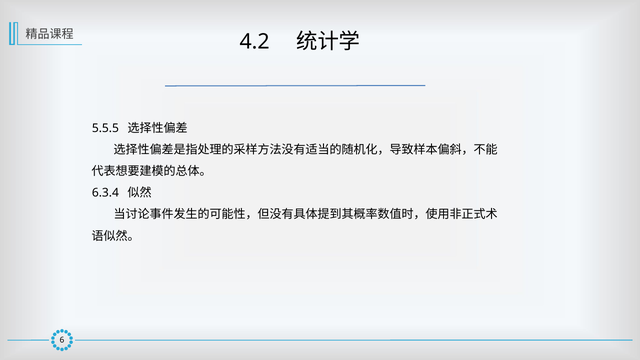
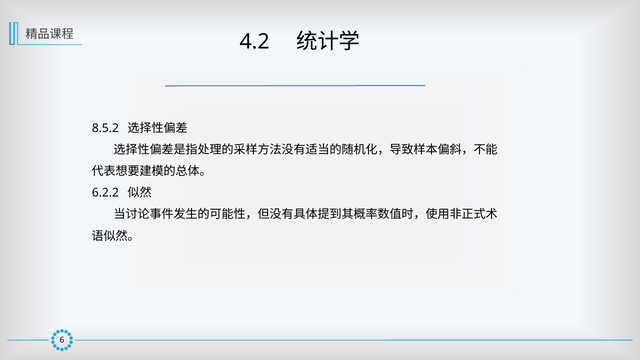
5.5.5: 5.5.5 -> 8.5.2 (105, 128)
6.3.4: 6.3.4 -> 6.2.2 (105, 193)
